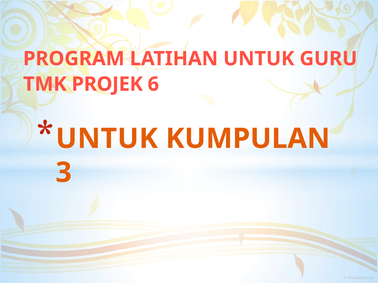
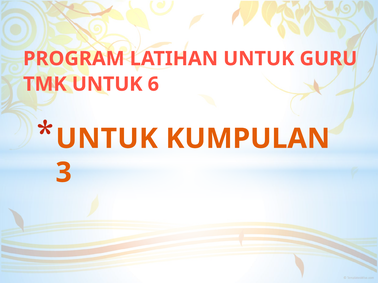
TMK PROJEK: PROJEK -> UNTUK (107, 84)
